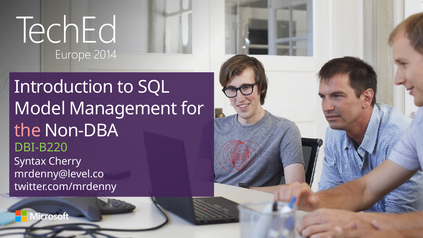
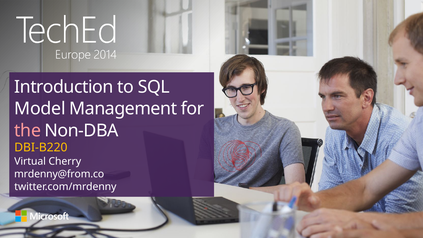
DBI-B220 colour: light green -> yellow (41, 147)
Syntax: Syntax -> Virtual (30, 161)
mrdenny@level.co: mrdenny@level.co -> mrdenny@from.co (59, 174)
